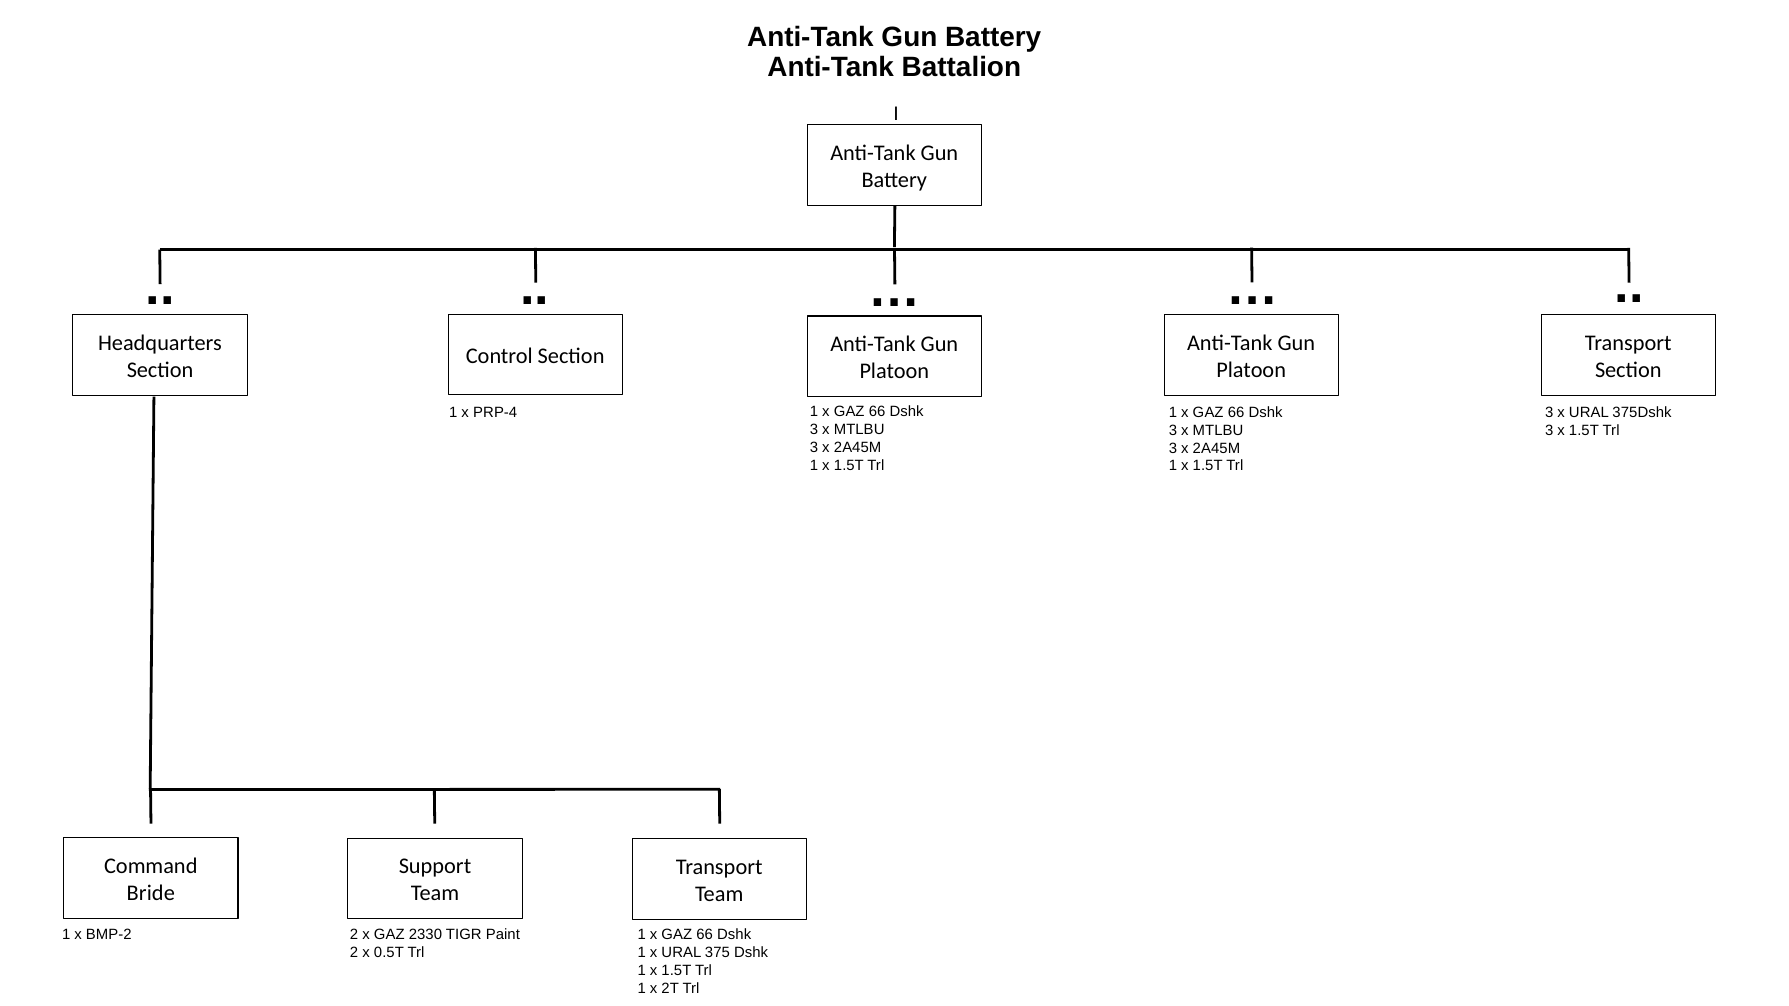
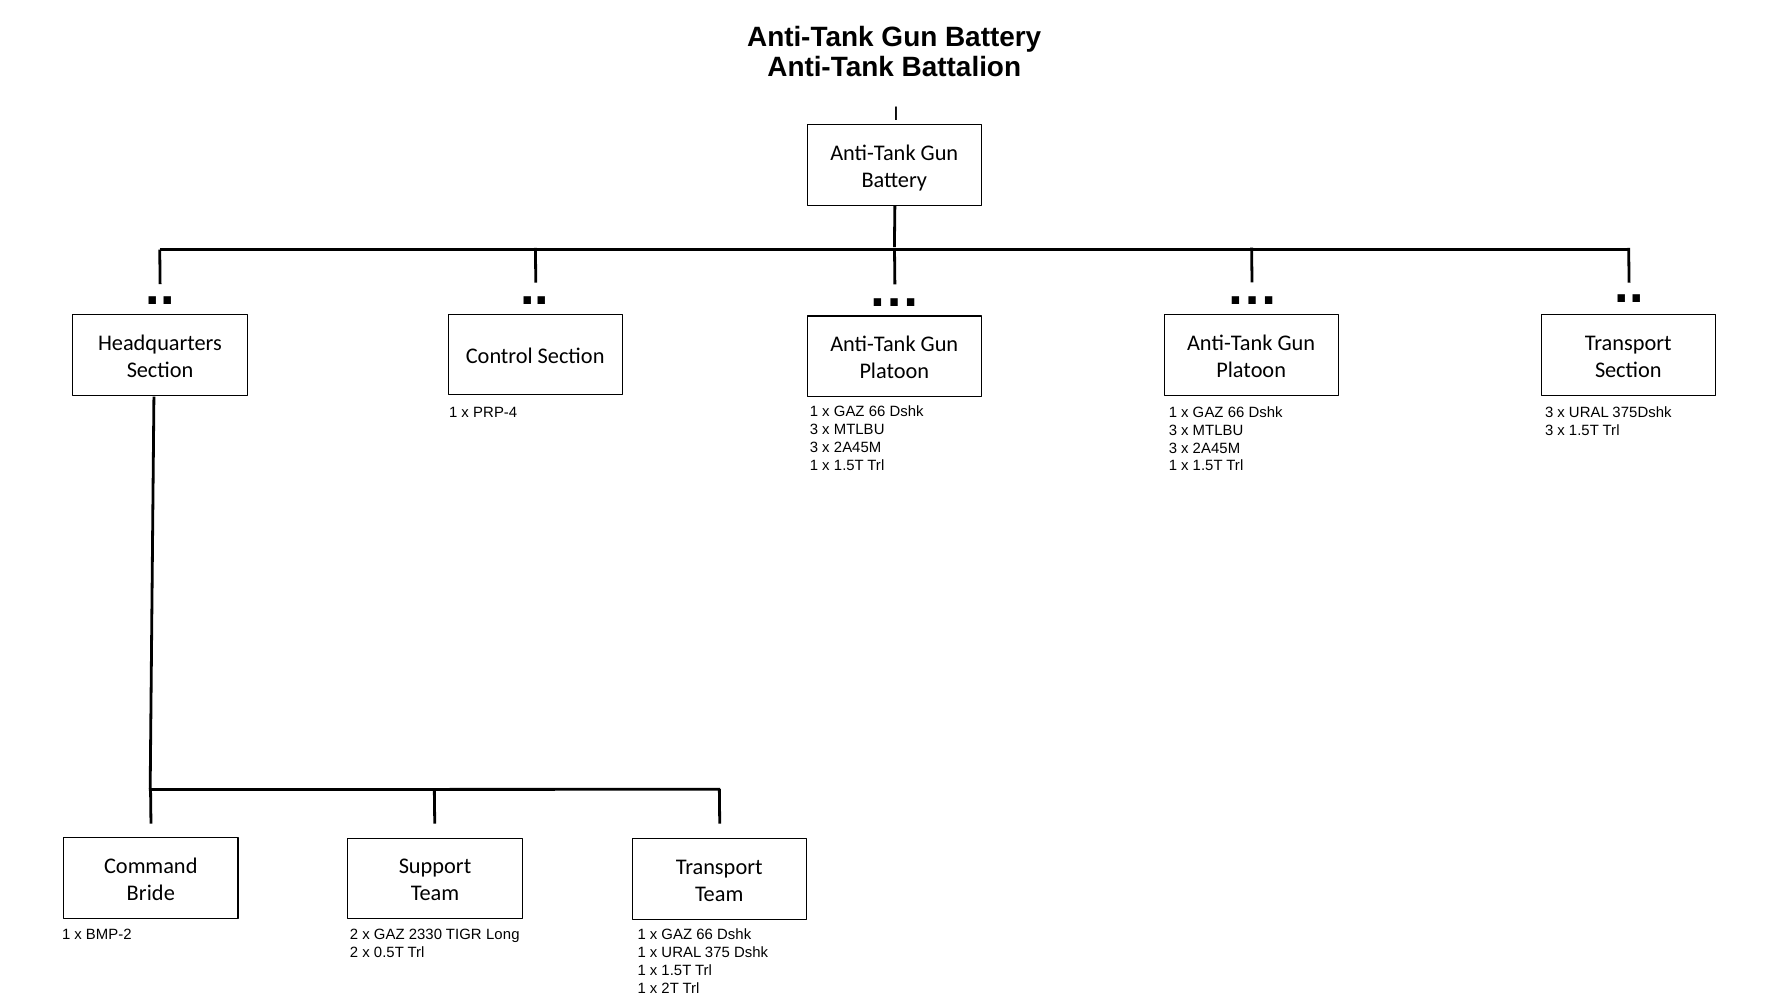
Paint: Paint -> Long (503, 935)
